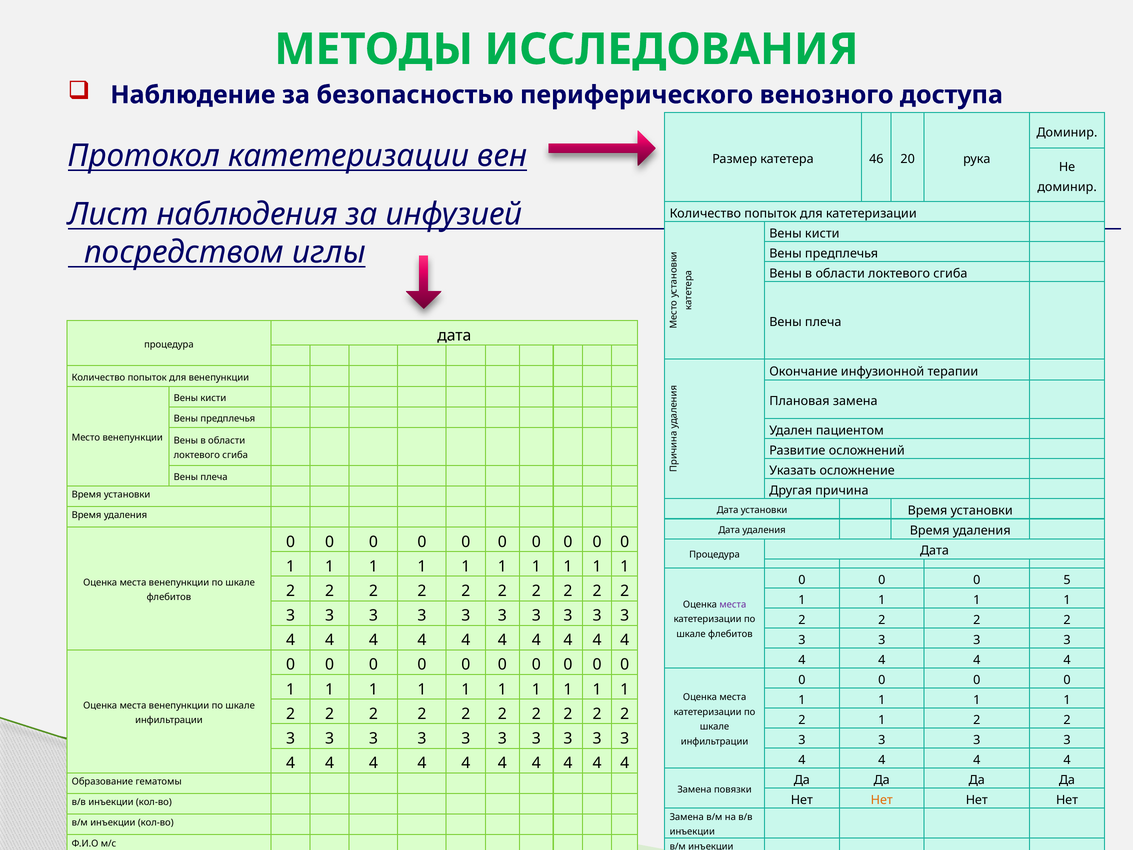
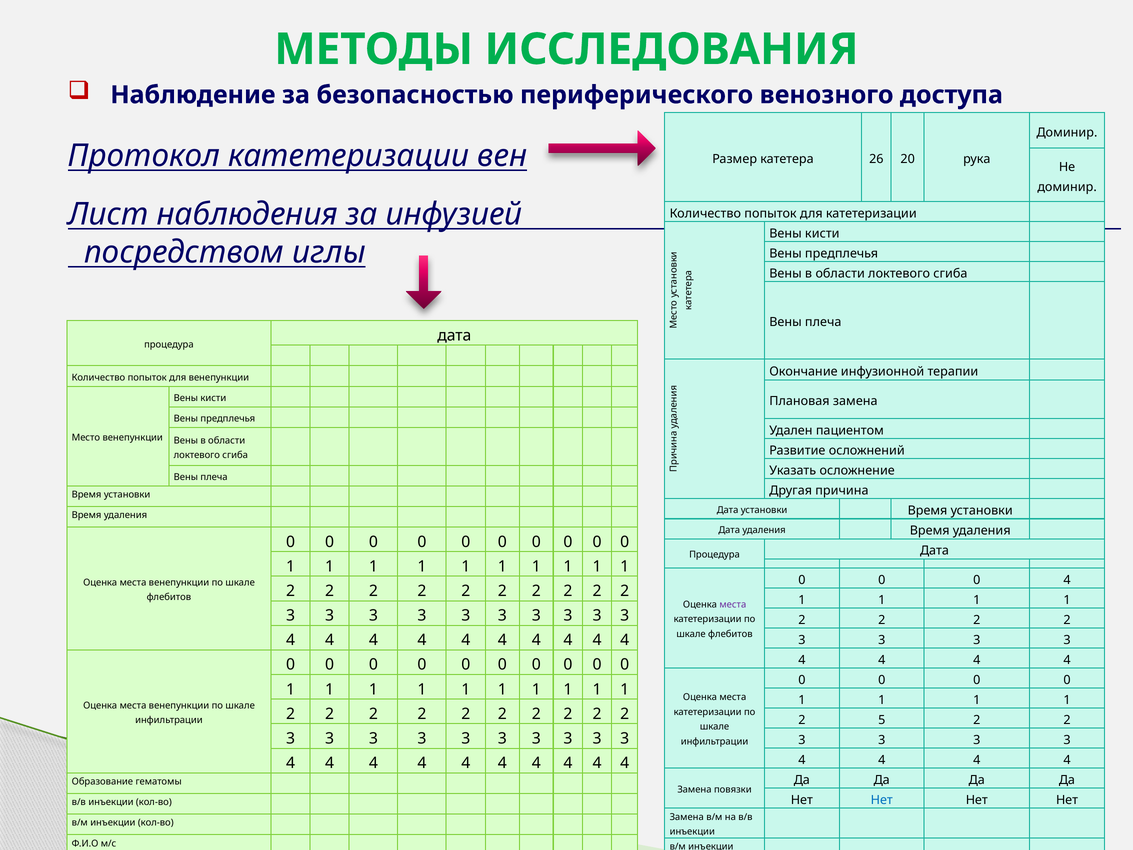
46: 46 -> 26 (876, 159)
0 5: 5 -> 4 (1067, 580)
2 1: 1 -> 5 (882, 720)
Нет colour: orange -> blue (882, 800)
